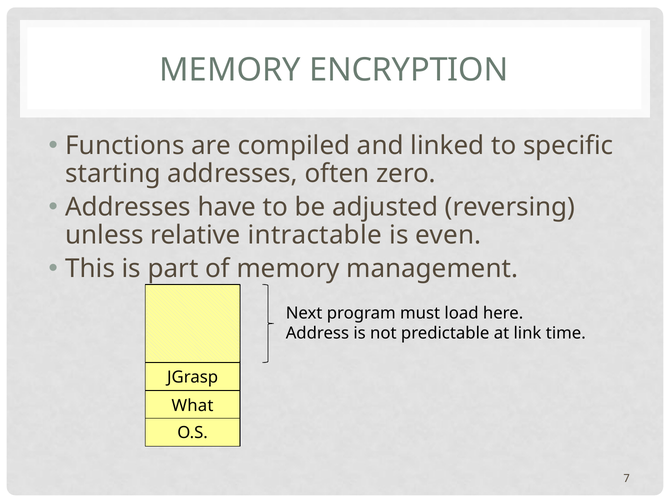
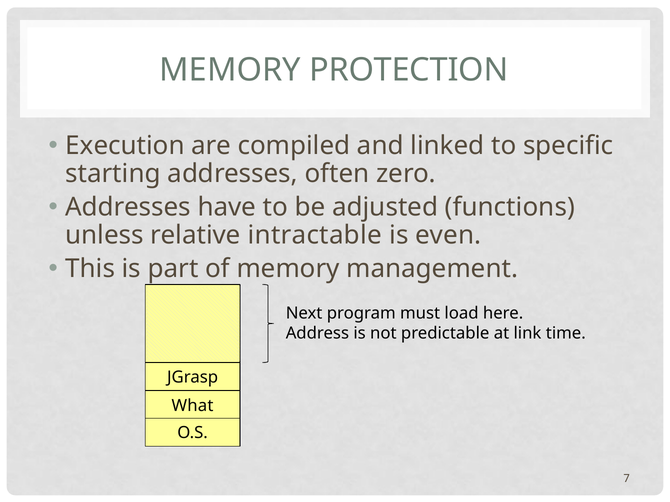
ENCRYPTION: ENCRYPTION -> PROTECTION (409, 70)
Functions: Functions -> Execution (125, 146)
reversing: reversing -> functions (510, 207)
